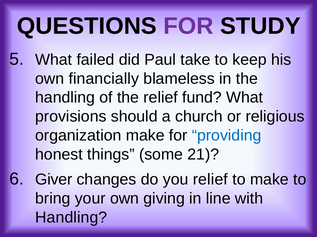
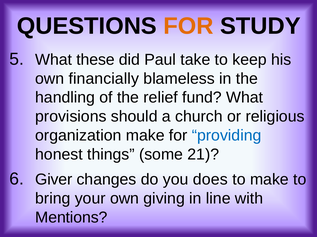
FOR colour: purple -> orange (188, 26)
failed: failed -> these (96, 60)
you relief: relief -> does (210, 180)
Handling: Handling -> Mentions (71, 218)
